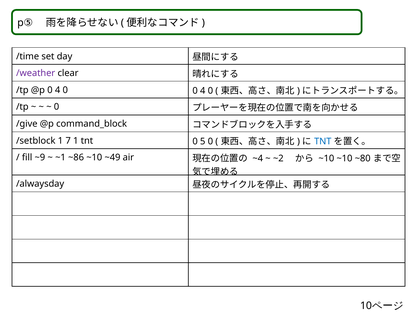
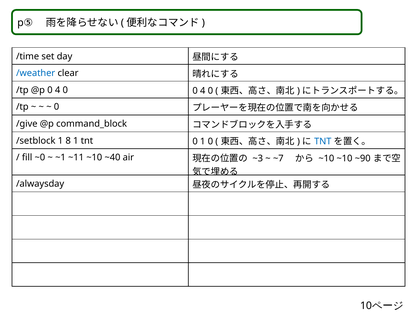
/weather colour: purple -> blue (36, 73)
7: 7 -> 8 (68, 141)
0 5: 5 -> 1 (203, 142)
~9: ~9 -> ~0 (40, 158)
~86: ~86 -> ~11 (76, 158)
~49: ~49 -> ~40 (112, 158)
~4: ~4 -> ~3 (258, 158)
~2: ~2 -> ~7 (278, 158)
~80: ~80 -> ~90 (363, 158)
